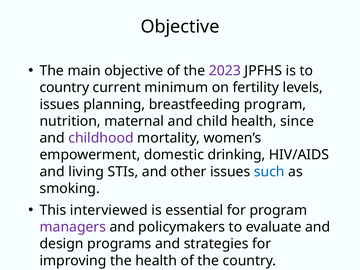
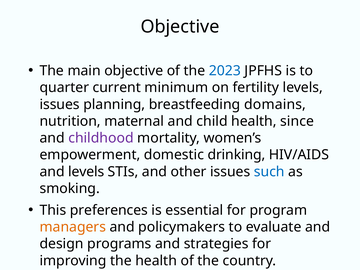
2023 colour: purple -> blue (225, 71)
country: country -> quarter (64, 88)
breastfeeding program: program -> domains (275, 104)
and living: living -> levels (86, 172)
interviewed: interviewed -> preferences (109, 210)
managers colour: purple -> orange (73, 227)
